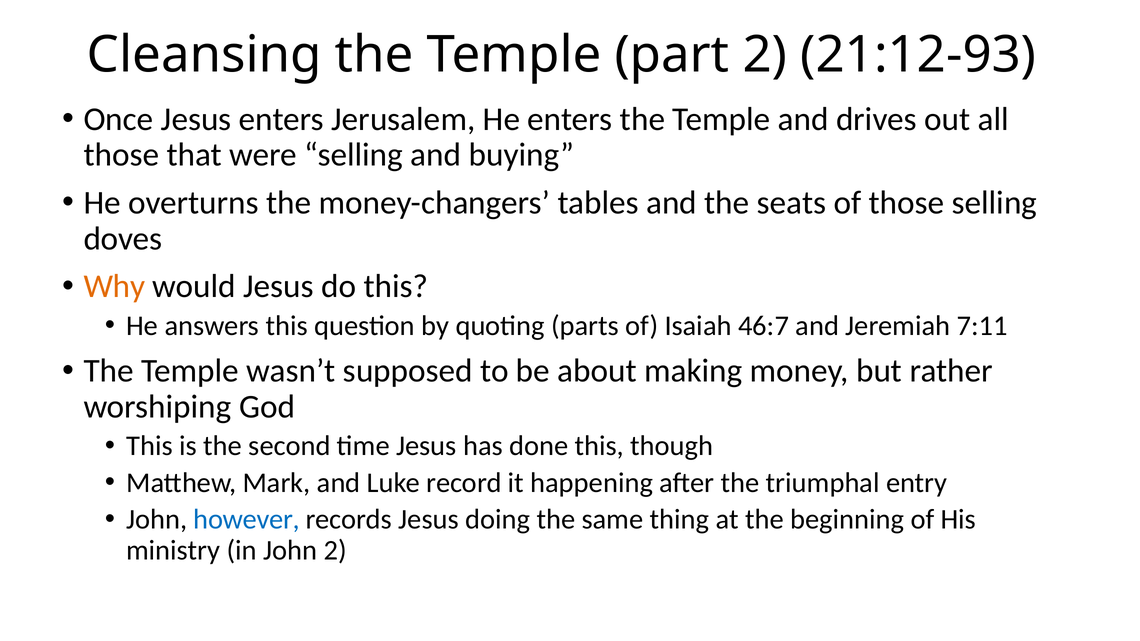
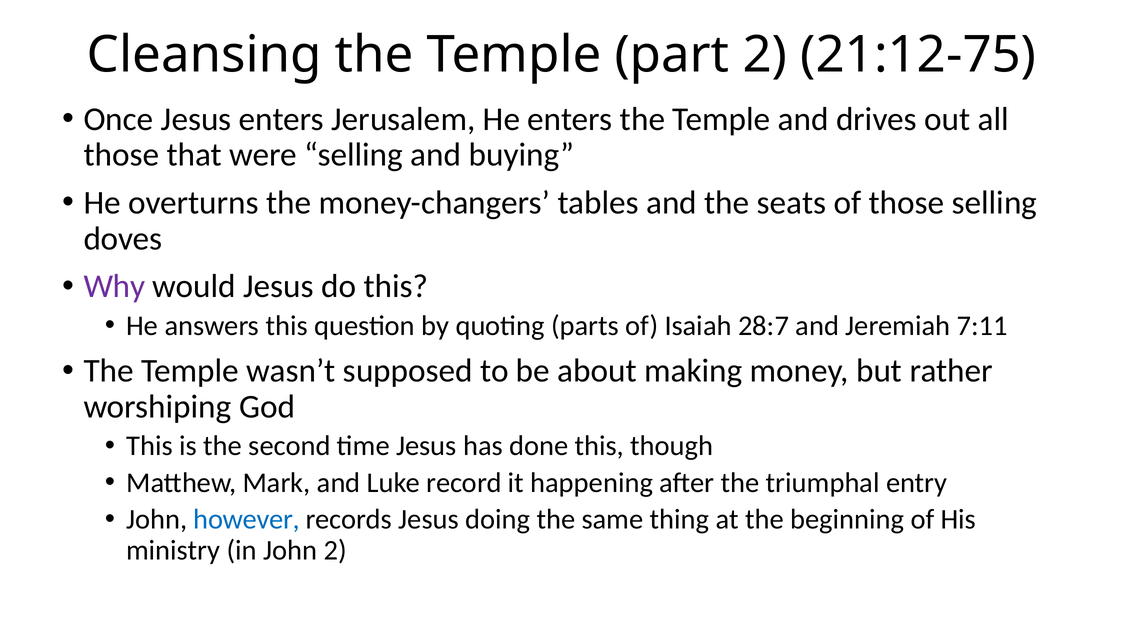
21:12-93: 21:12-93 -> 21:12-75 (918, 55)
Why colour: orange -> purple (114, 287)
46:7: 46:7 -> 28:7 (764, 326)
